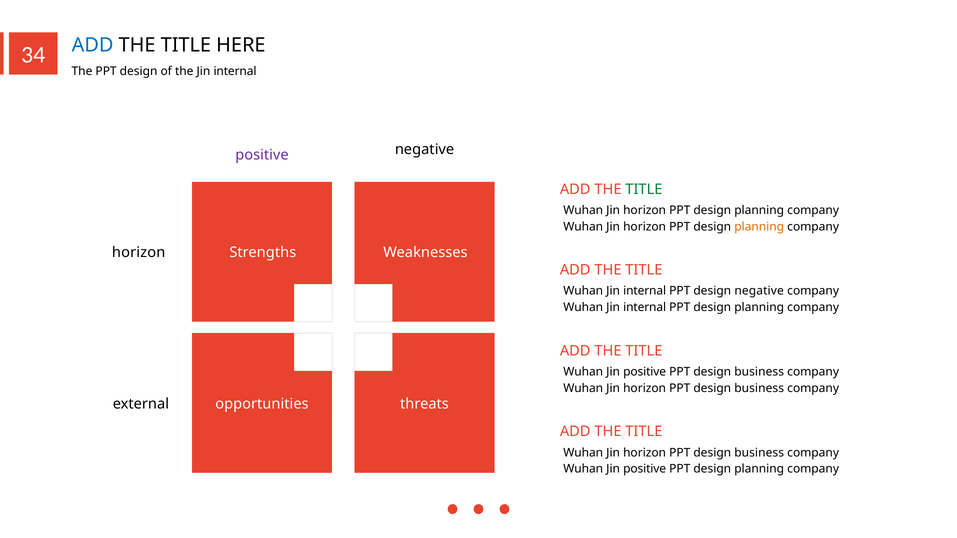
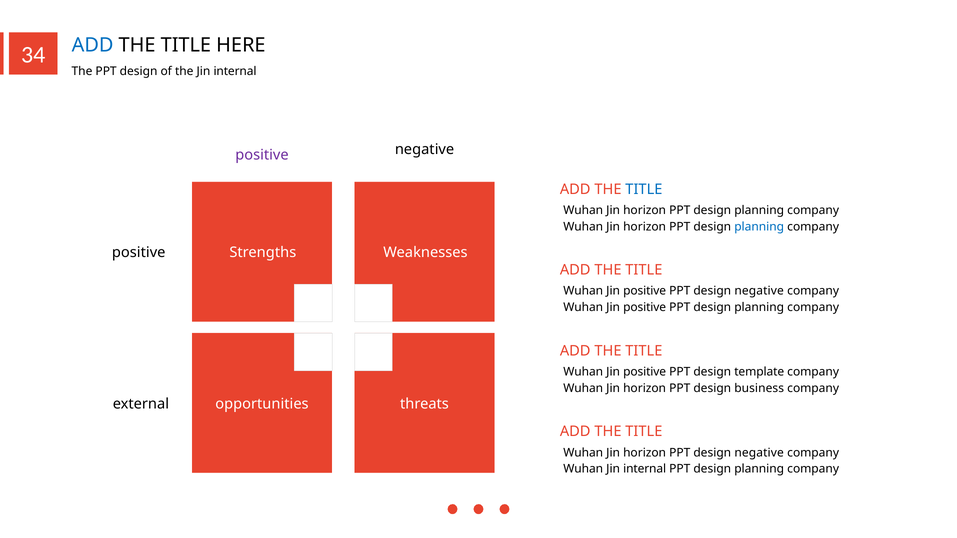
TITLE colour: green -> blue (644, 189)
planning colour: orange -> blue (759, 227)
horizon: horizon -> positive (139, 253)
internal: internal -> positive (645, 291)
internal: internal -> positive (645, 308)
business: business -> template (759, 372)
business: business -> negative (759, 453)
positive: positive -> internal (645, 469)
